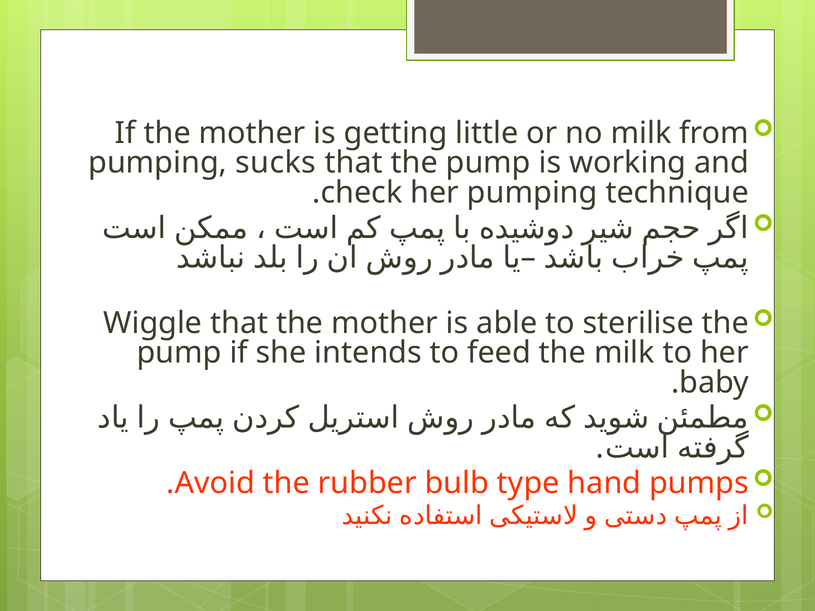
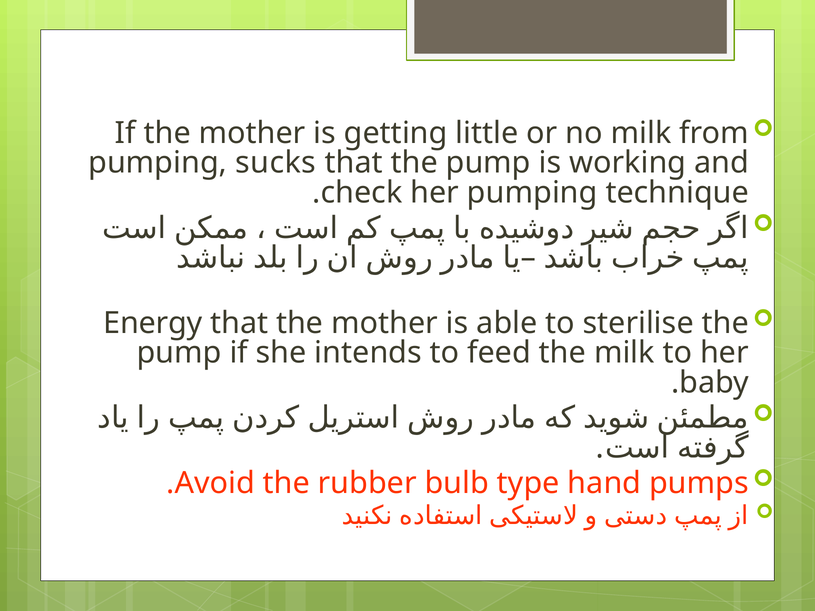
Wiggle: Wiggle -> Energy (153, 323)
